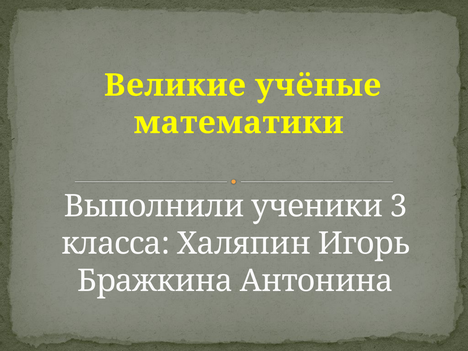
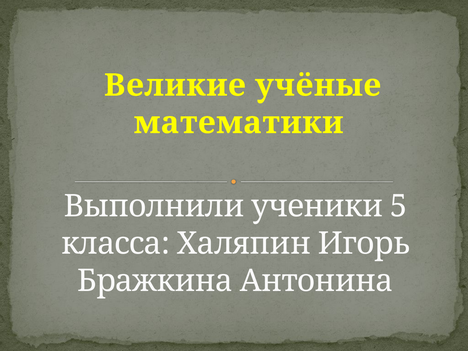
3: 3 -> 5 (399, 206)
